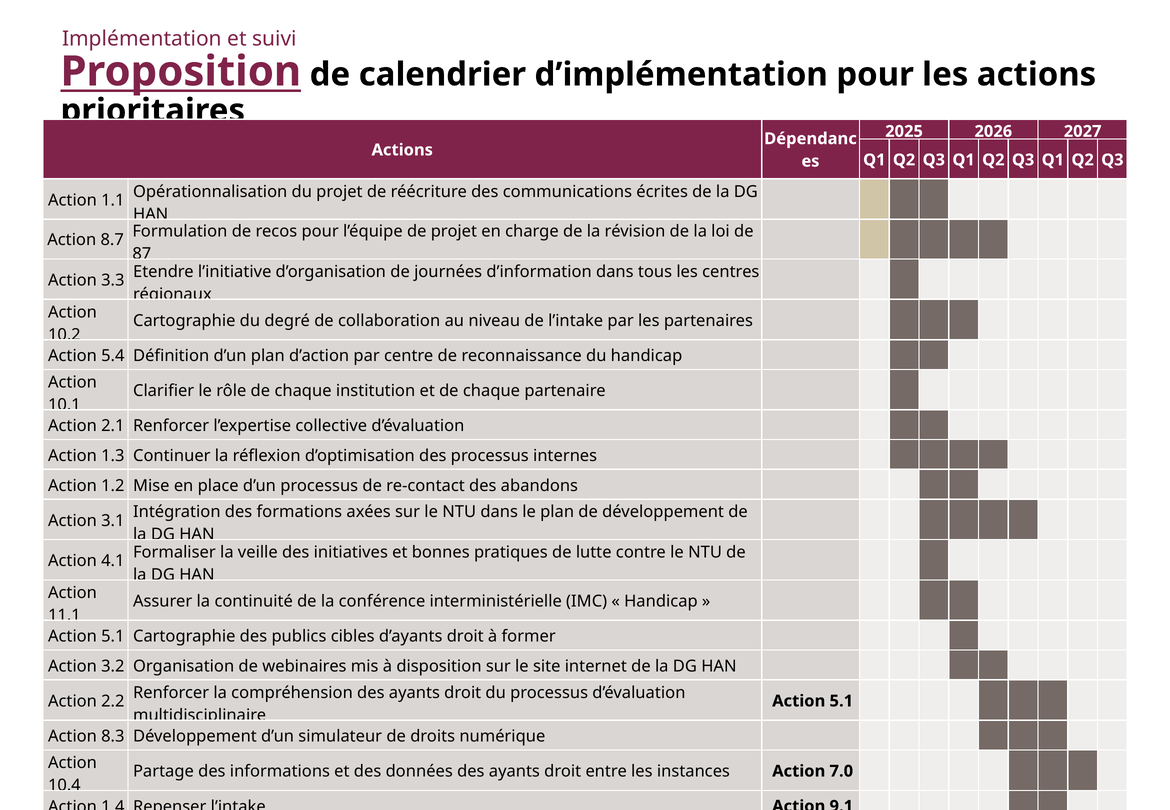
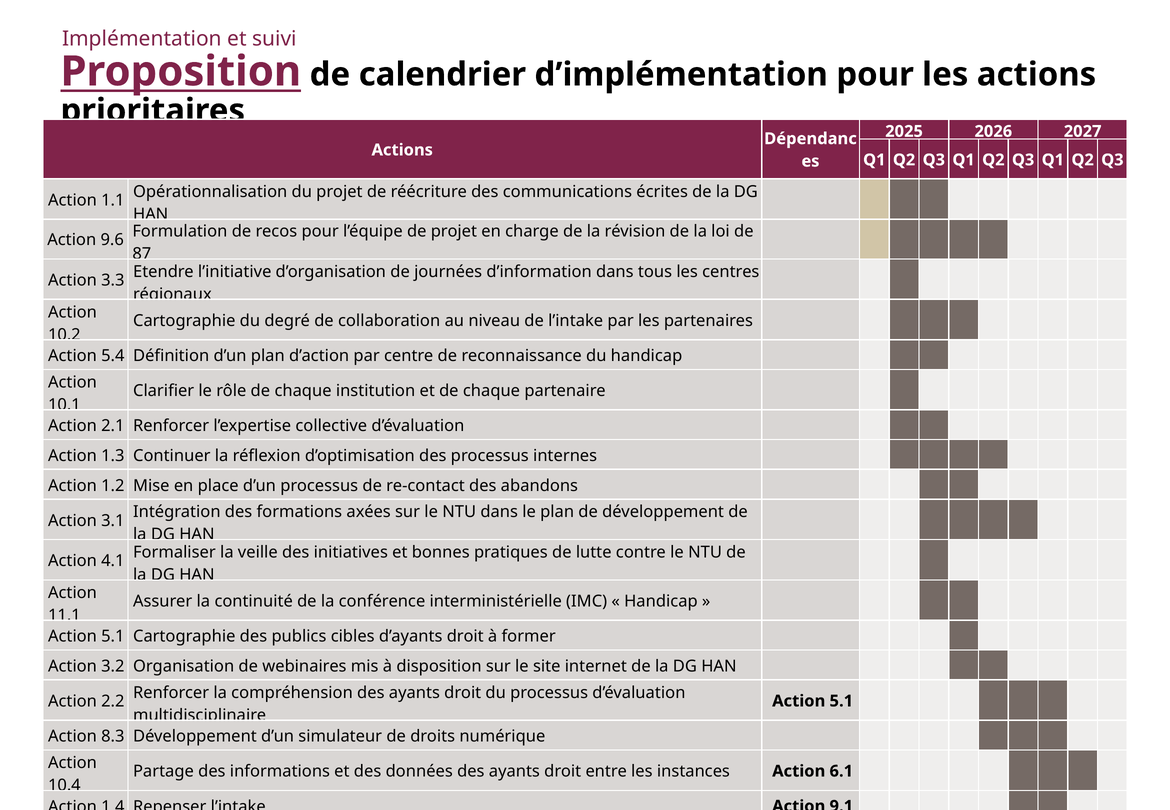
8.7: 8.7 -> 9.6 (112, 240)
7.0: 7.0 -> 6.1 (841, 771)
